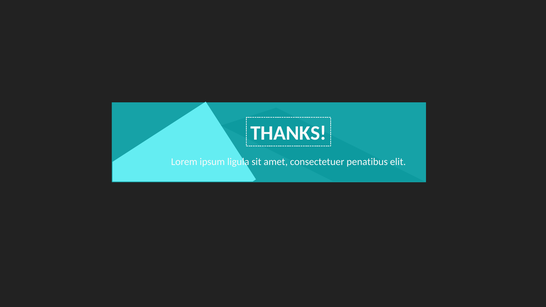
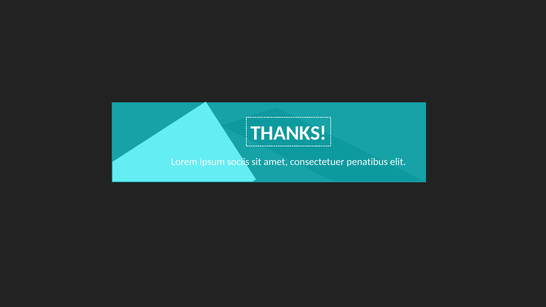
ligula: ligula -> sociis (238, 162)
